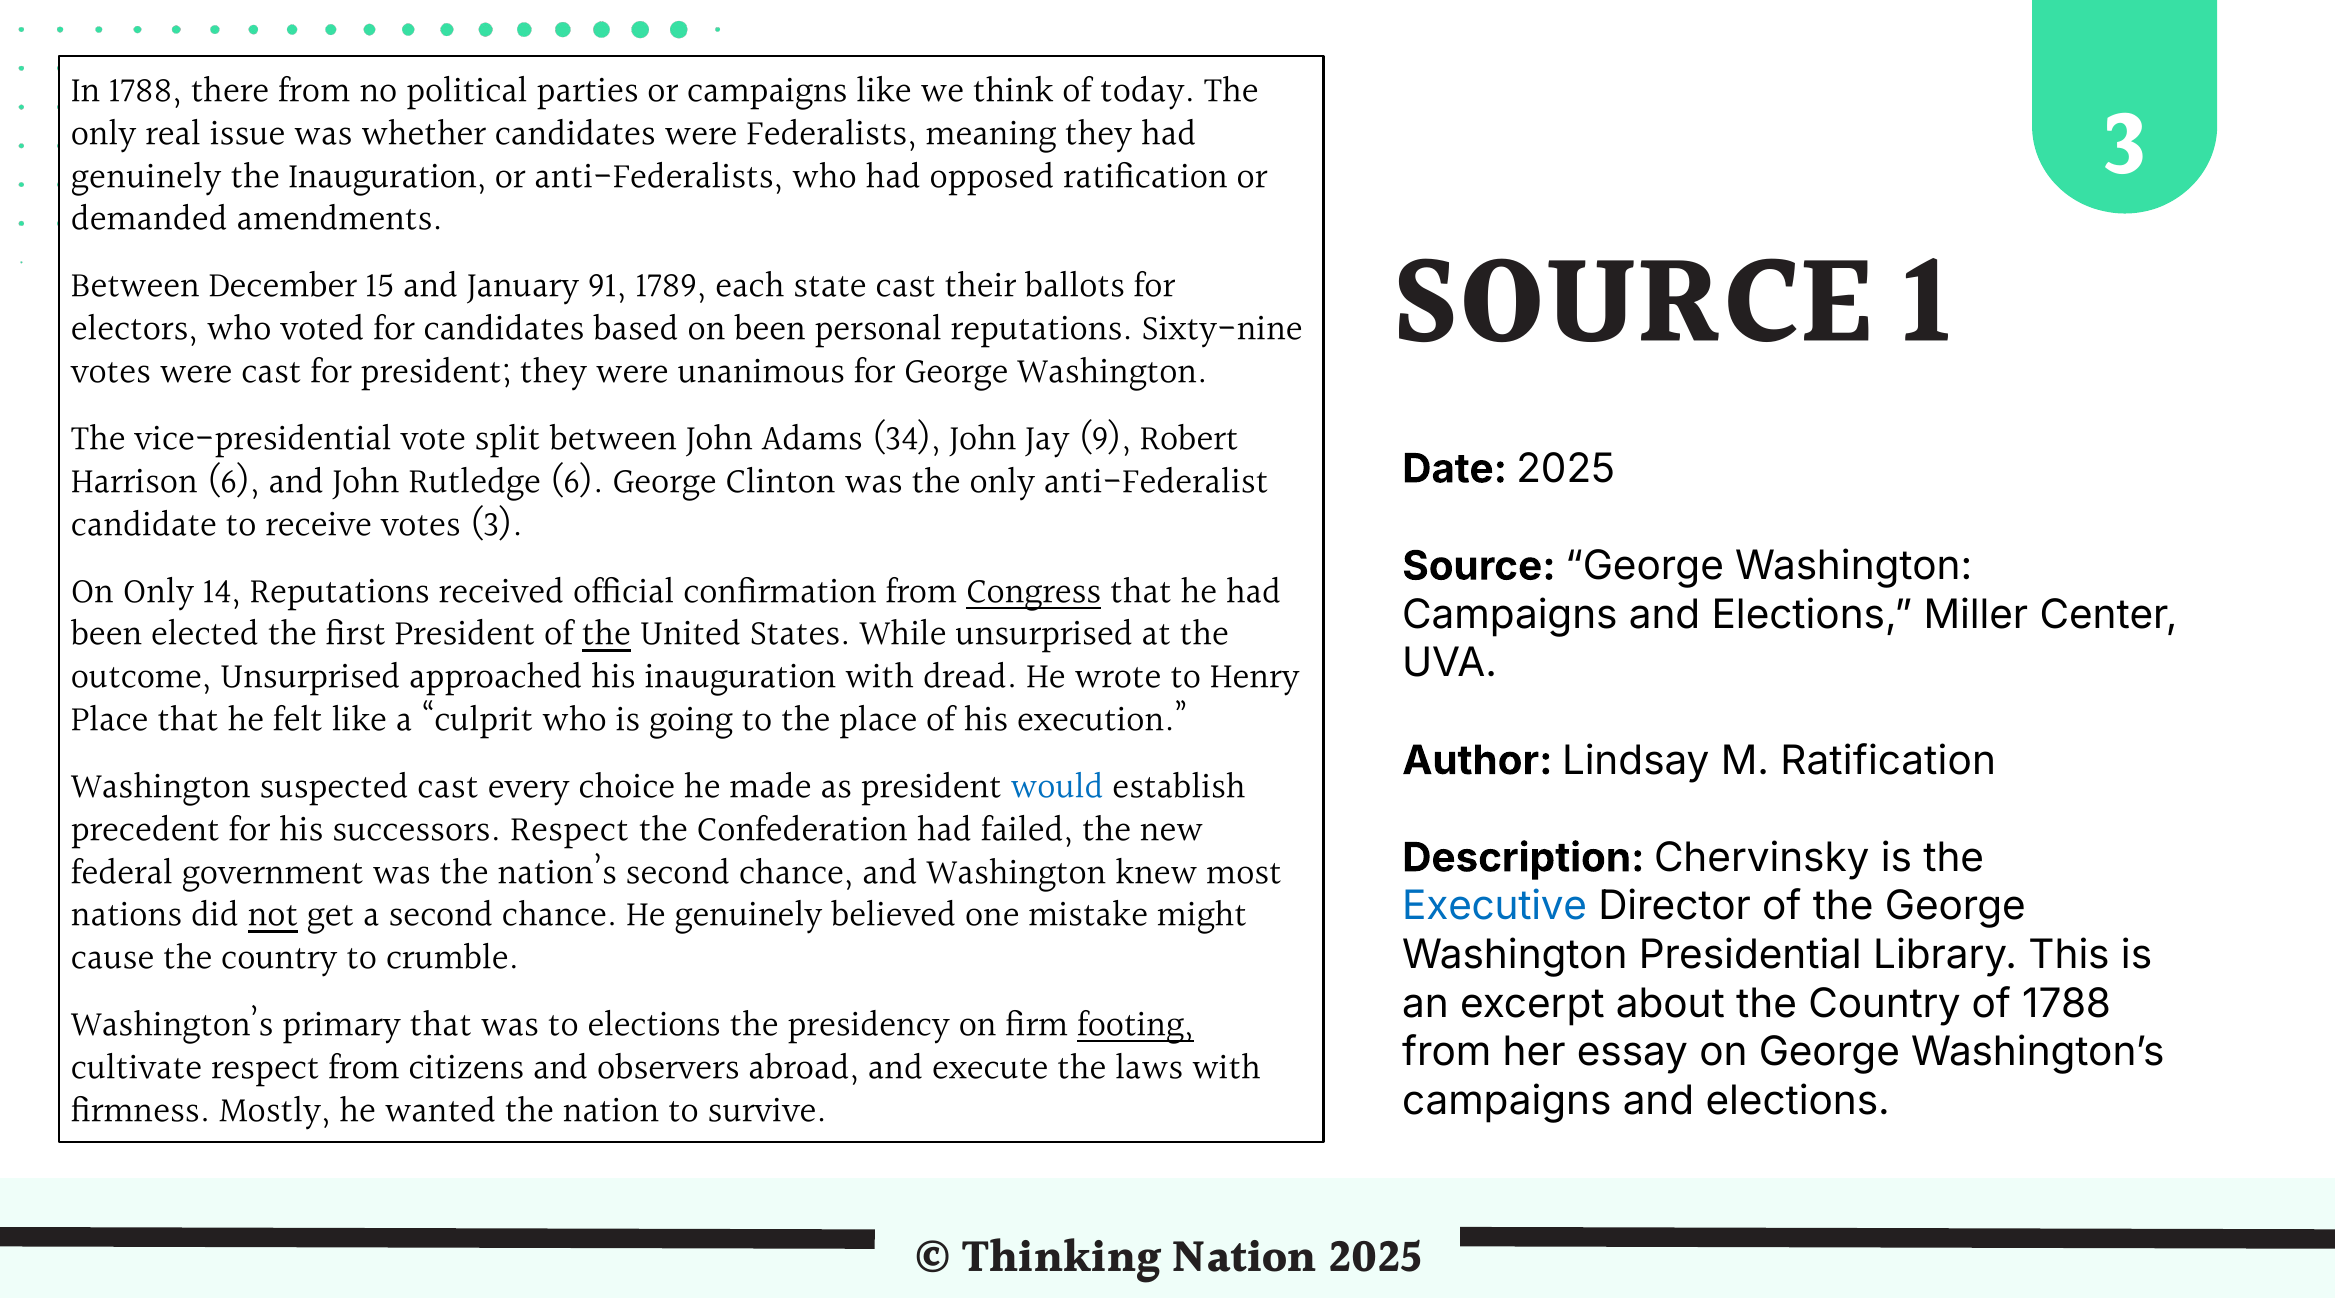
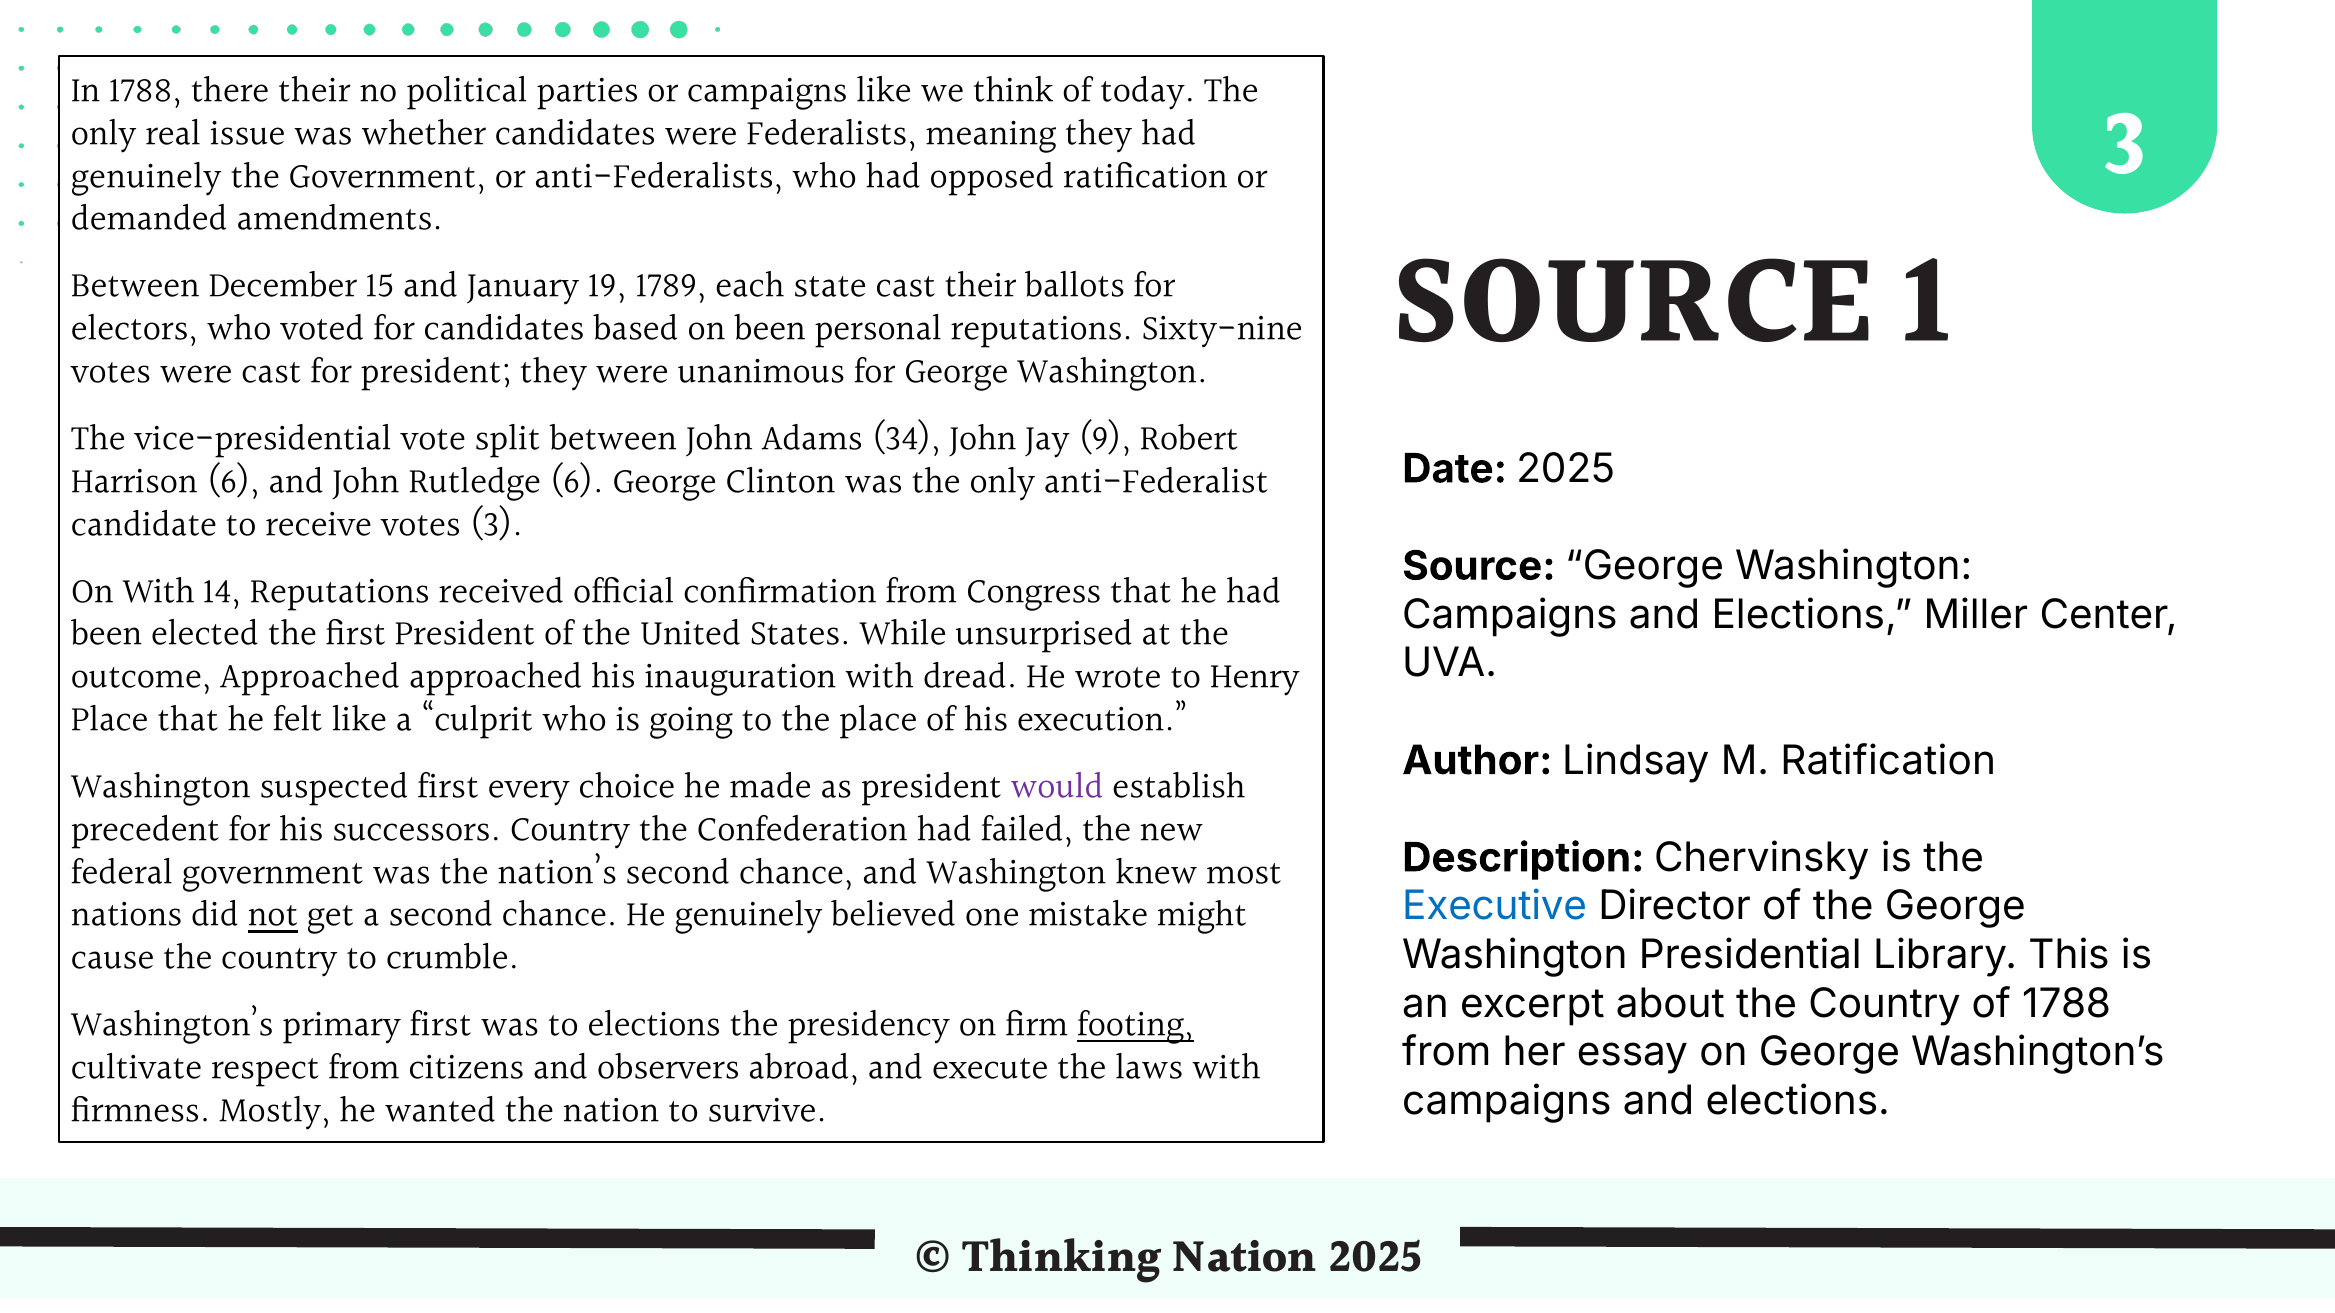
there from: from -> their (314, 92)
the Inauguration: Inauguration -> Government (387, 177)
91: 91 -> 19 (607, 287)
On Only: Only -> With (159, 593)
Congress underline: present -> none (1034, 593)
the underline: present -> none (606, 635)
outcome Unsurprised: Unsurprised -> Approached (310, 678)
suspected cast: cast -> first (448, 788)
would colour: blue -> purple (1057, 788)
successors Respect: Respect -> Country (570, 831)
primary that: that -> first (441, 1026)
